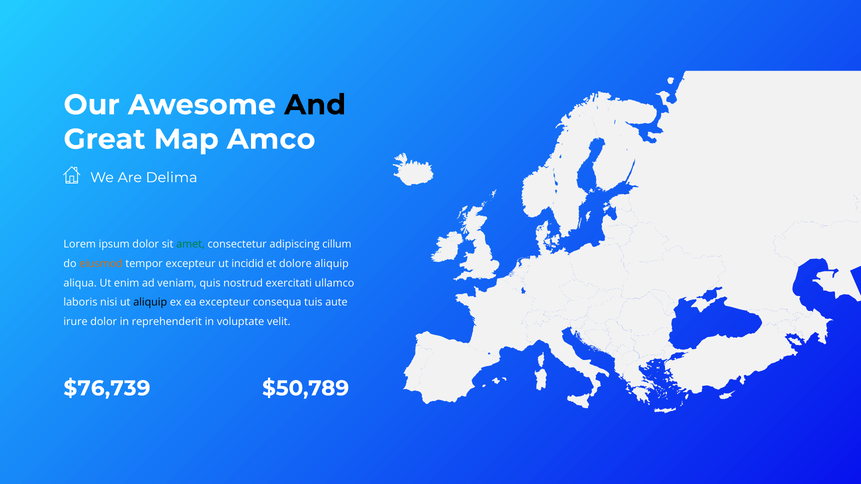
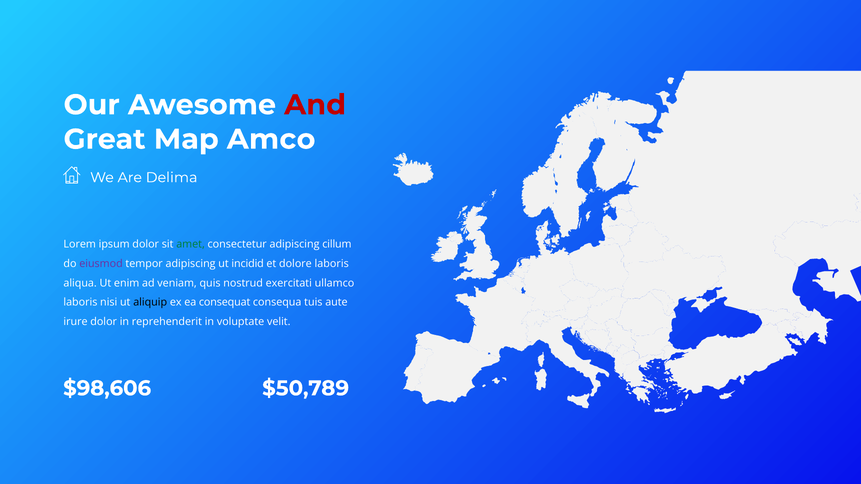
And colour: black -> red (315, 105)
eiusmod colour: orange -> purple (101, 264)
tempor excepteur: excepteur -> adipiscing (191, 264)
dolore aliquip: aliquip -> laboris (332, 264)
ea excepteur: excepteur -> consequat (225, 303)
$76,739: $76,739 -> $98,606 (107, 389)
